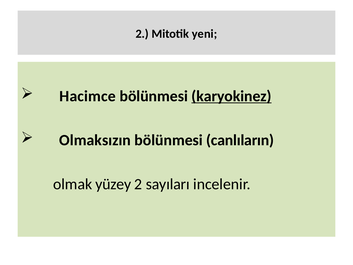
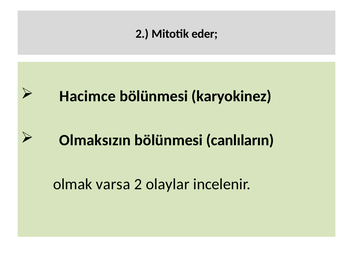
yeni: yeni -> eder (205, 34)
karyokinez underline: present -> none (231, 96)
yüzey: yüzey -> varsa (113, 184)
sayıları: sayıları -> olaylar (168, 184)
